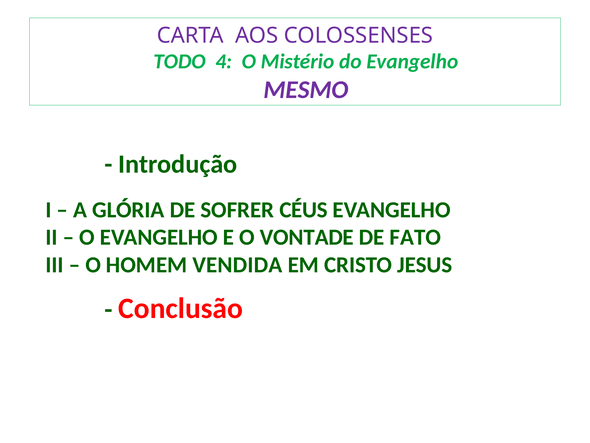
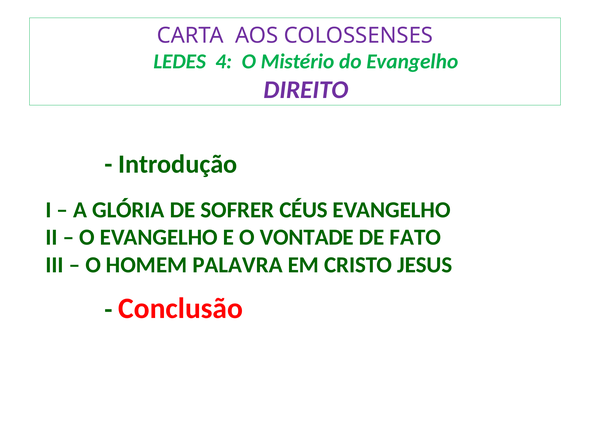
TODO: TODO -> LEDES (180, 61)
MESMO: MESMO -> DIREITO (306, 90)
VENDIDA: VENDIDA -> PALAVRA (237, 265)
